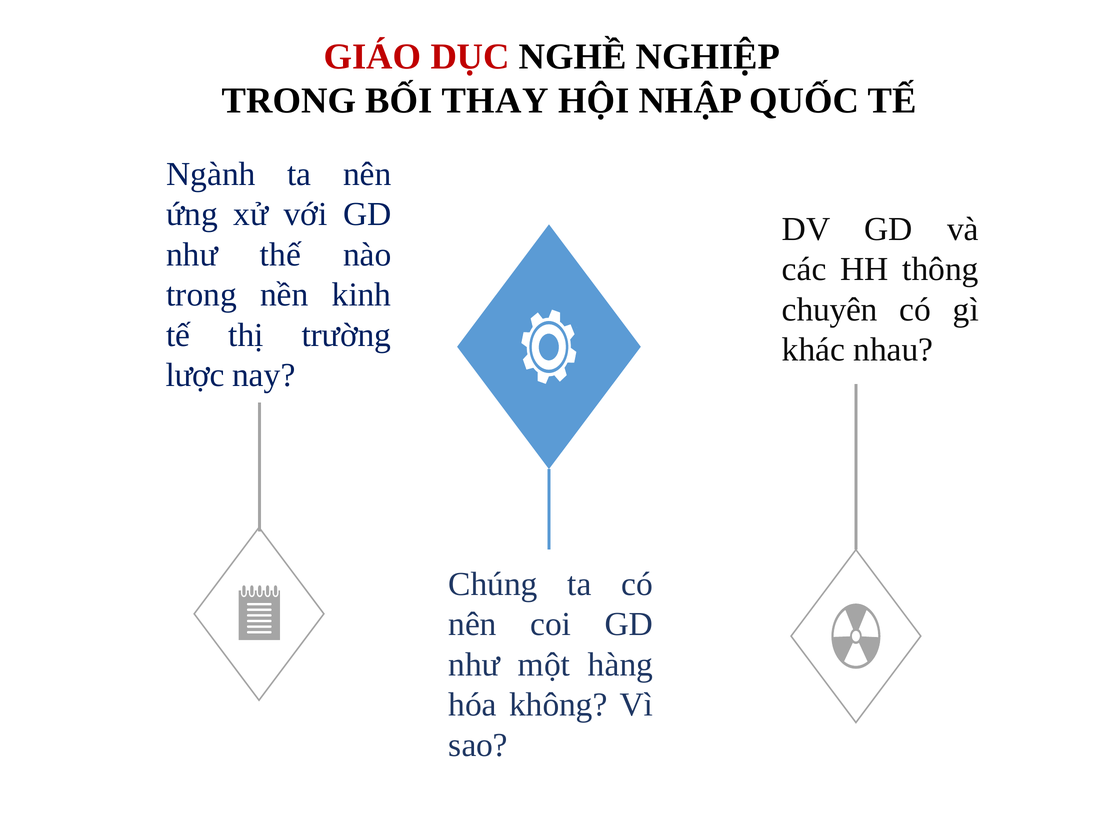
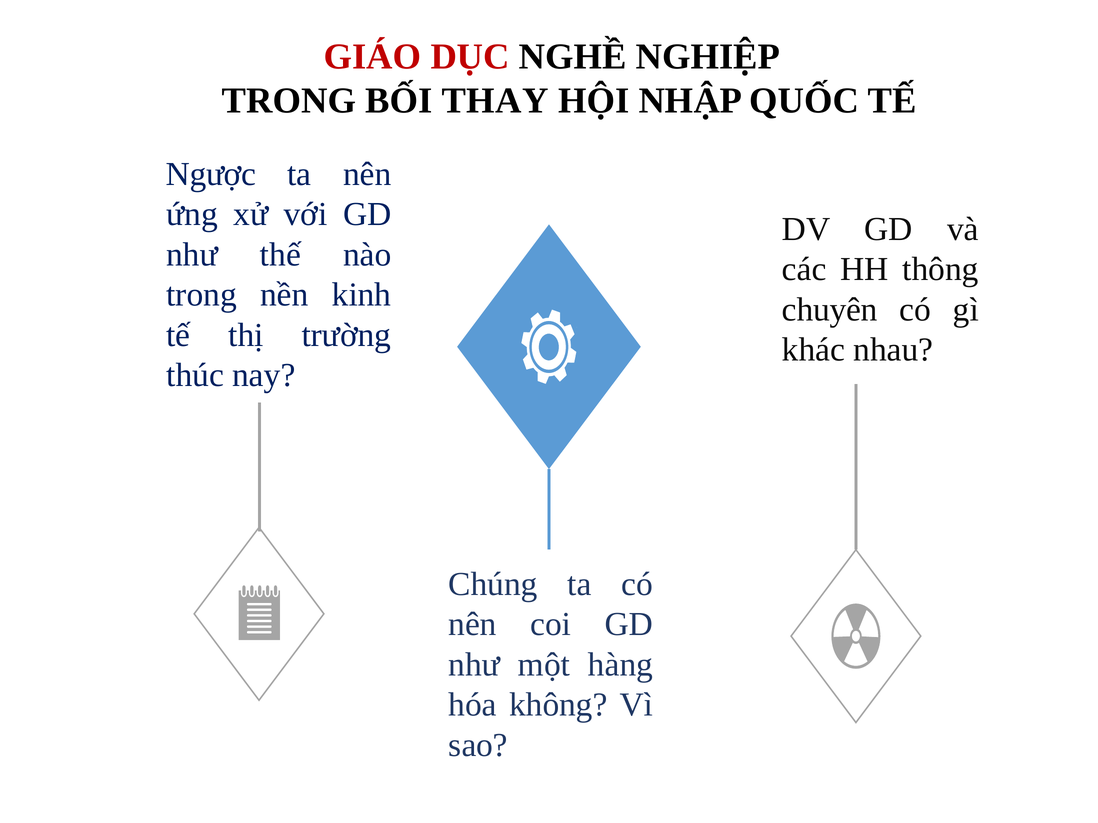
Ngành: Ngành -> Ngược (211, 174)
lược: lược -> thúc (195, 375)
